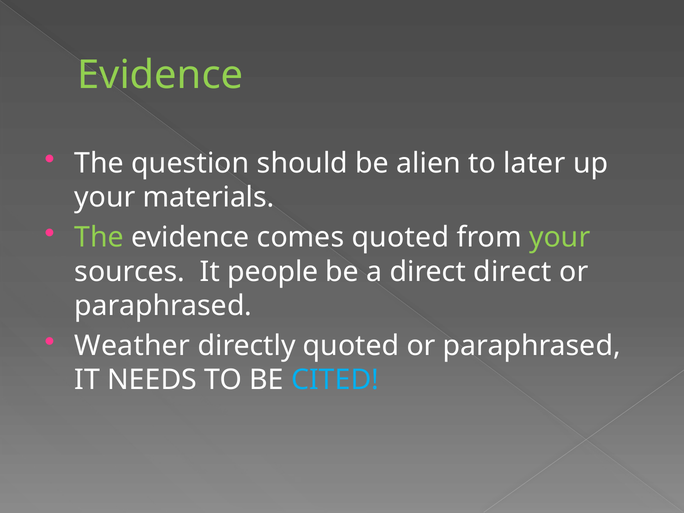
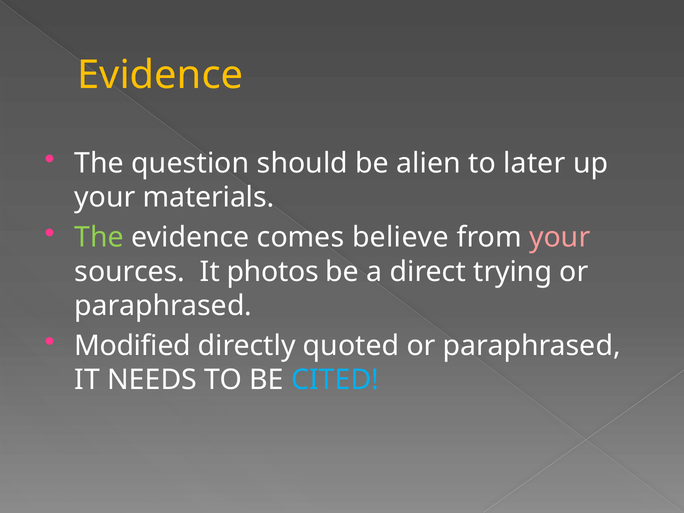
Evidence colour: light green -> yellow (160, 75)
comes quoted: quoted -> believe (400, 237)
your colour: light green -> pink (560, 237)
people: people -> photos (273, 272)
direct direct: direct -> trying (513, 272)
Weather: Weather -> Modified (132, 346)
